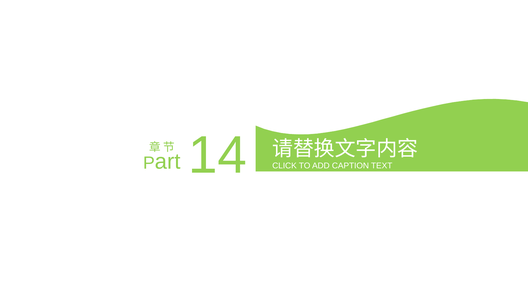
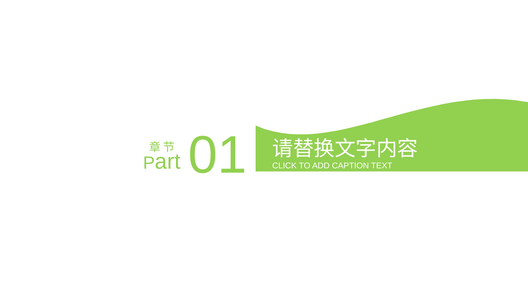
14: 14 -> 01 (217, 155)
